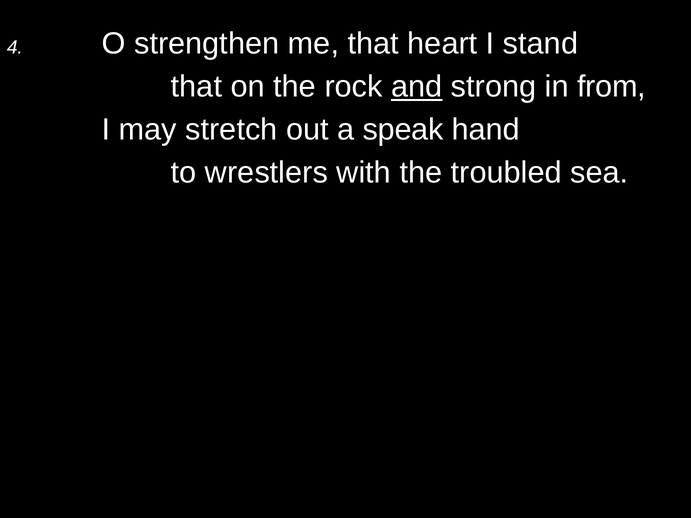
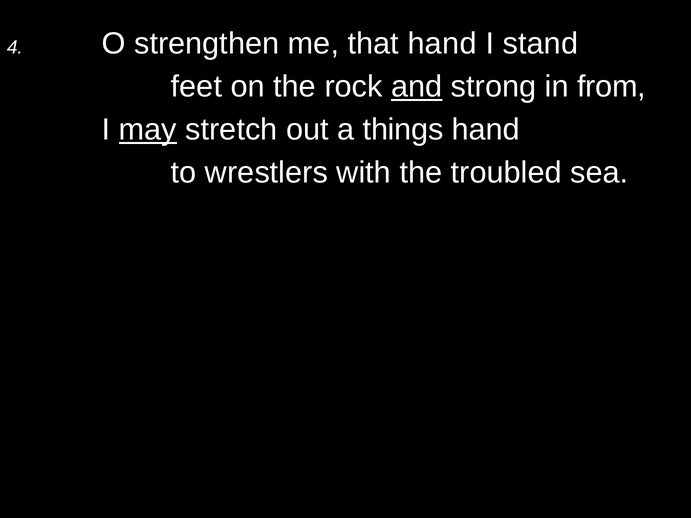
that heart: heart -> hand (442, 44)
that: that -> feet (196, 87)
may underline: none -> present (148, 130)
speak: speak -> things (403, 130)
